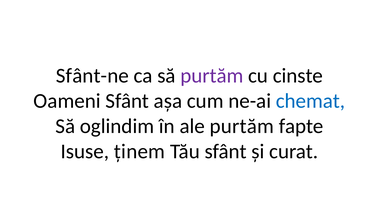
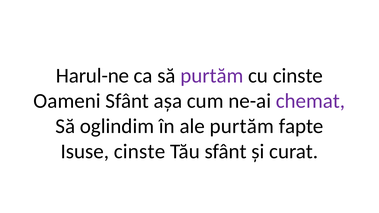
Sfânt-ne: Sfânt-ne -> Harul-ne (93, 76)
chemat colour: blue -> purple (311, 101)
Isuse ținem: ținem -> cinste (139, 152)
